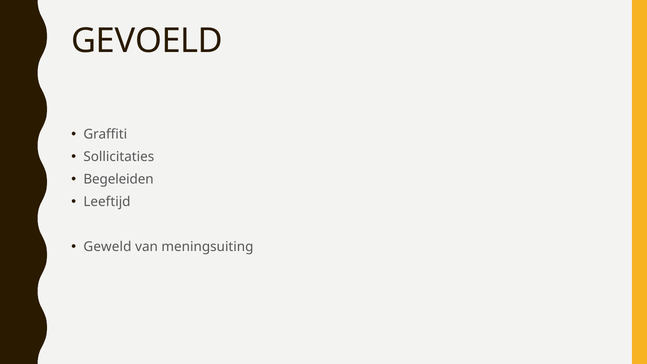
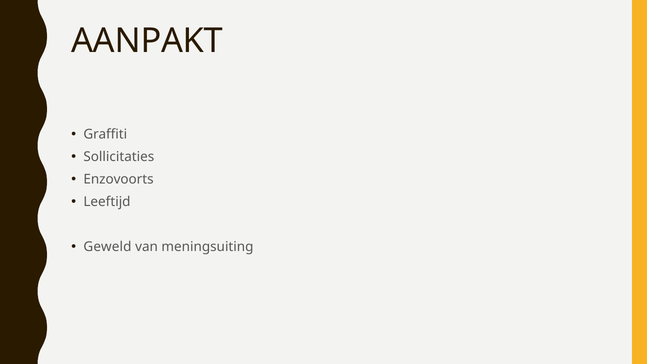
GEVOELD: GEVOELD -> AANPAKT (147, 41)
Begeleiden: Begeleiden -> Enzovoorts (119, 179)
